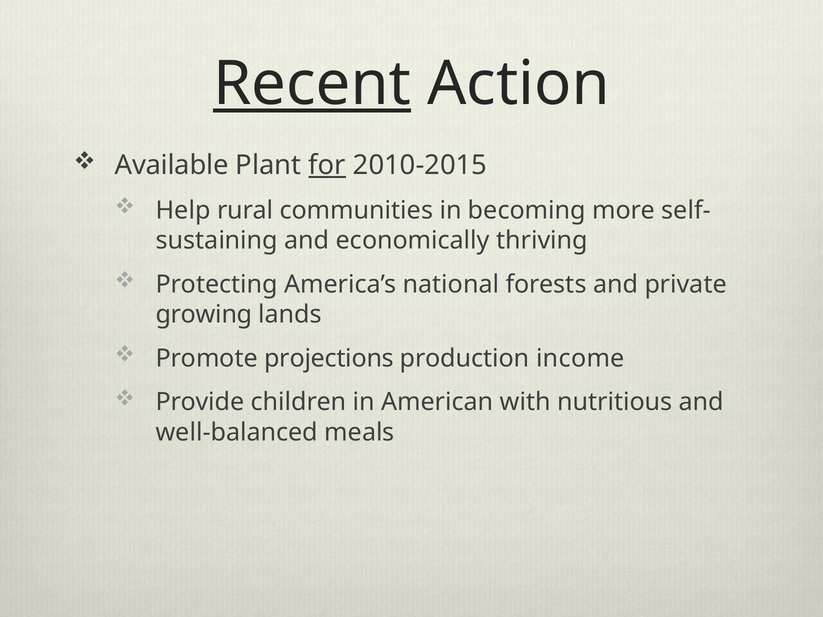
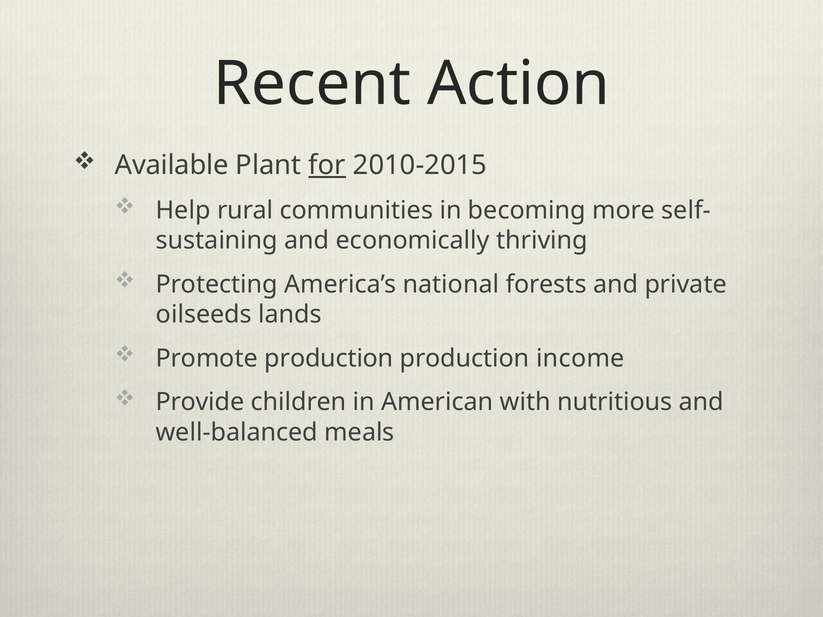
Recent underline: present -> none (312, 84)
growing: growing -> oilseeds (204, 315)
Promote projections: projections -> production (329, 358)
